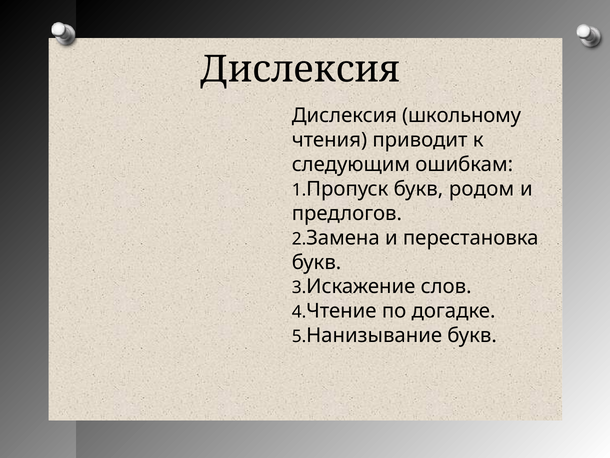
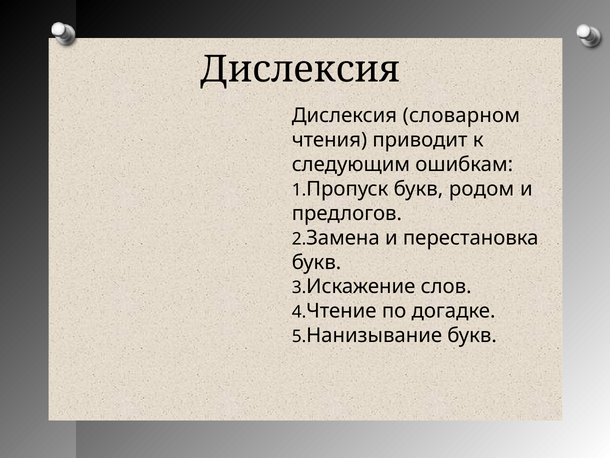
школьному: школьному -> словарном (461, 116)
